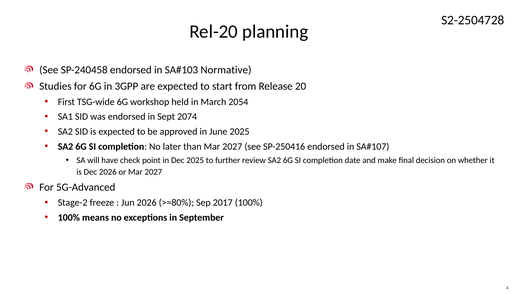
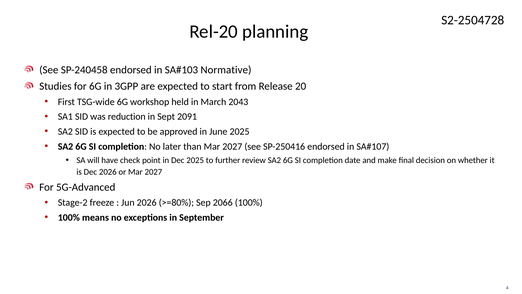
2054: 2054 -> 2043 (238, 102)
was endorsed: endorsed -> reduction (127, 117)
2074: 2074 -> 2091 (187, 117)
2017: 2017 -> 2066 (223, 202)
